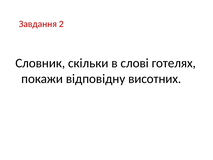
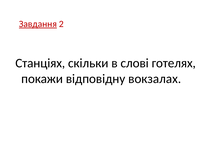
Завдання underline: none -> present (38, 24)
Словник: Словник -> Станціях (40, 63)
висотних: висотних -> вокзалах (155, 79)
